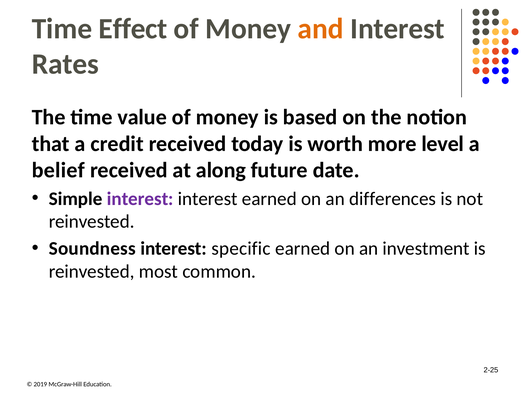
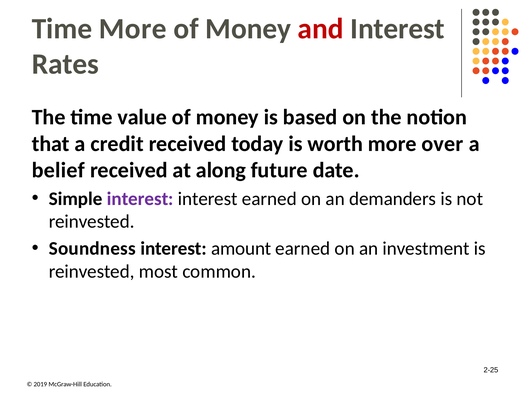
Time Effect: Effect -> More (133, 29)
and colour: orange -> red (321, 29)
level: level -> over (442, 144)
differences: differences -> demanders (393, 198)
specific: specific -> amount (241, 248)
